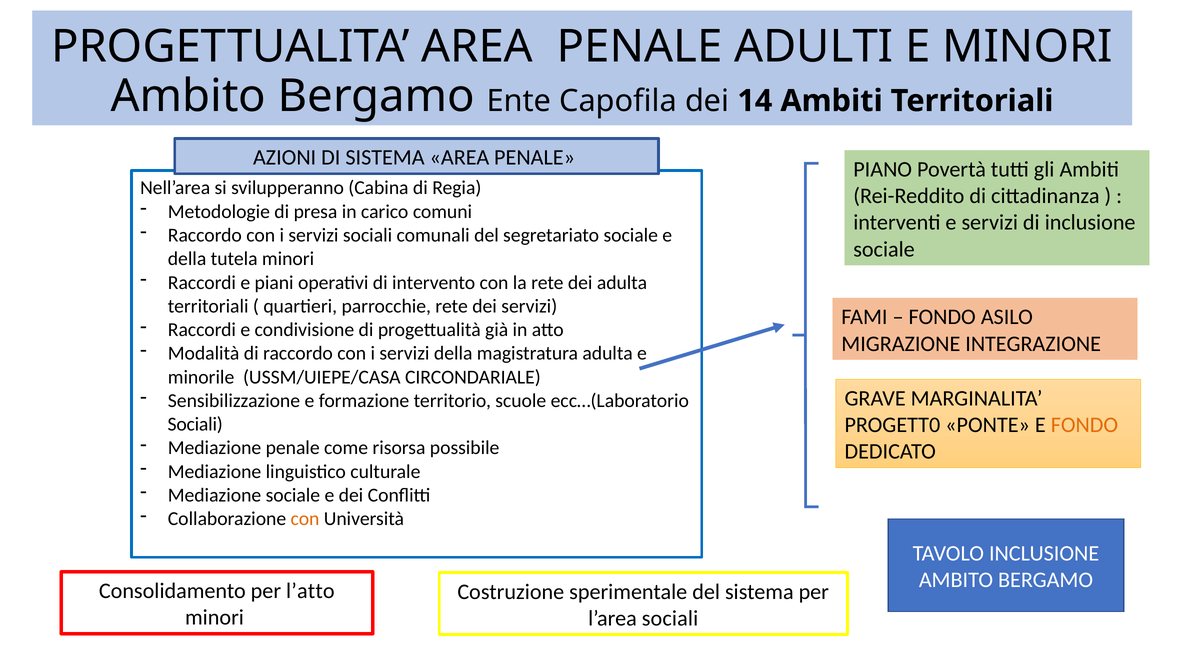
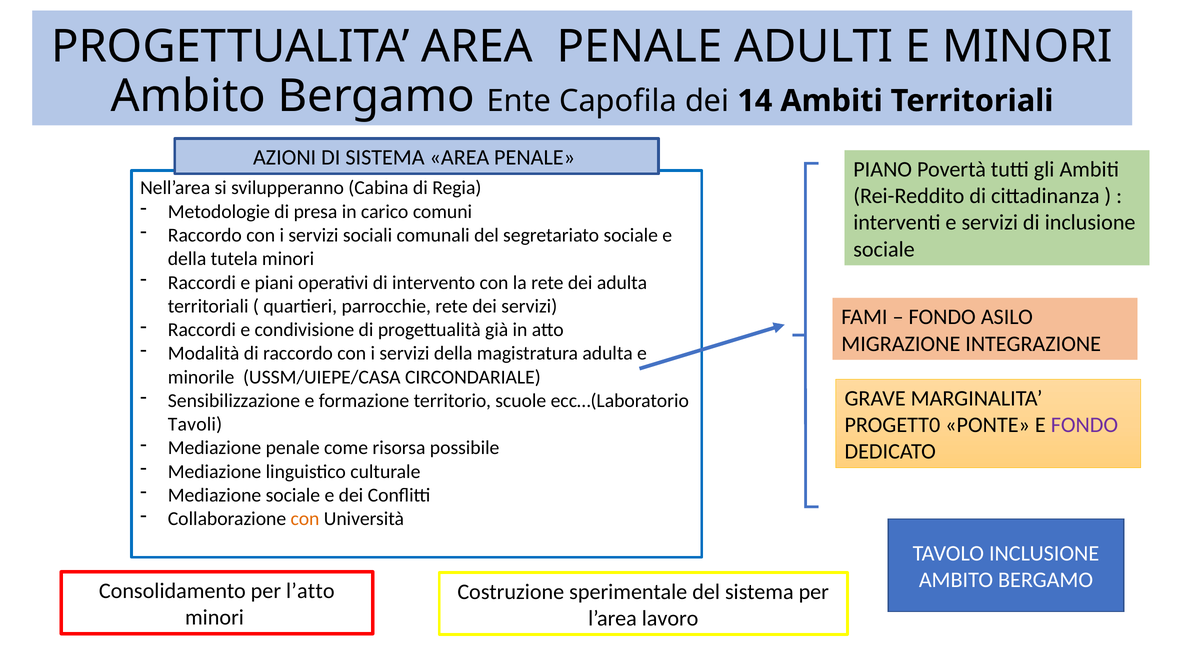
FONDO colour: orange -> purple (1084, 425)
Sociali: Sociali -> Tavoli (195, 424)
l’area sociali: sociali -> lavoro (670, 618)
